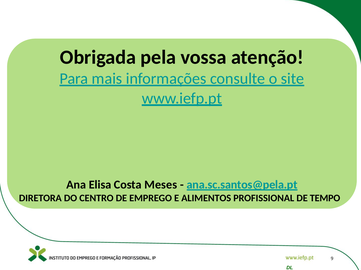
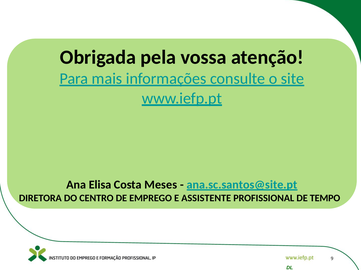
ana.sc.santos@pela.pt: ana.sc.santos@pela.pt -> ana.sc.santos@site.pt (242, 185)
ALIMENTOS: ALIMENTOS -> ASSISTENTE (206, 199)
